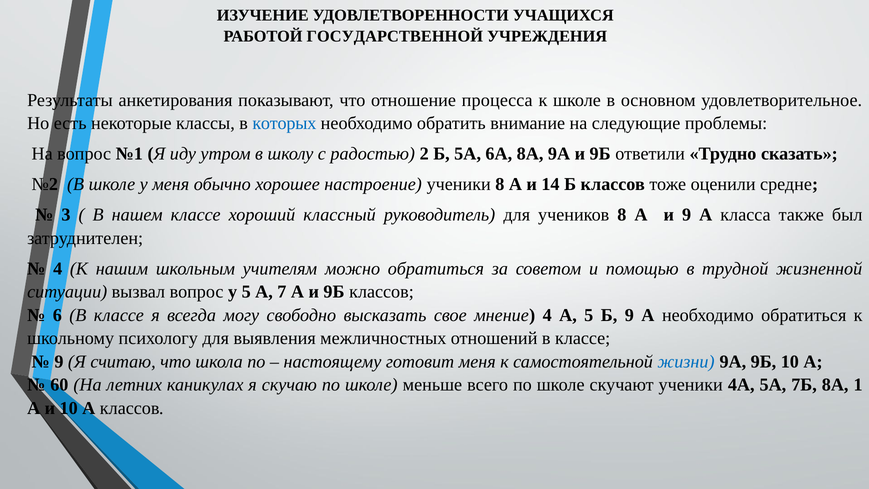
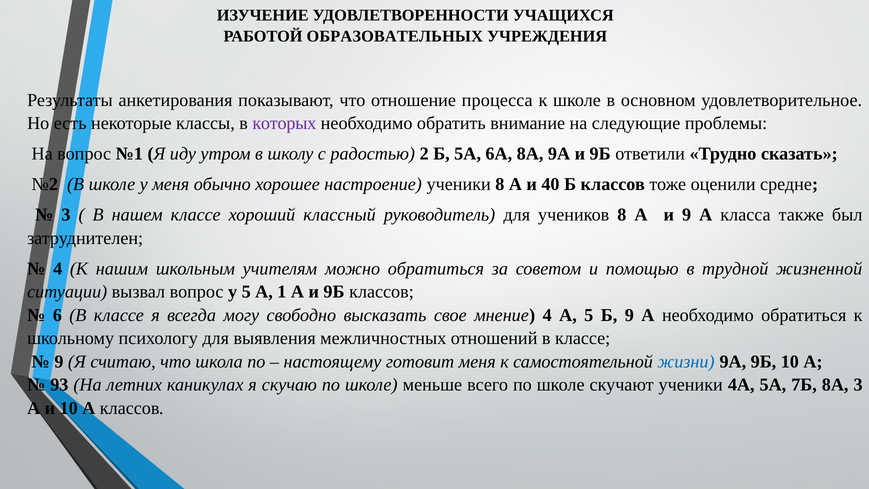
ГОСУДАРСТВЕННОЙ: ГОСУДАРСТВЕННОЙ -> ОБРАЗОВАТЕЛЬНЫХ (395, 36)
которых colour: blue -> purple (284, 123)
14: 14 -> 40 (550, 184)
7: 7 -> 1 (282, 292)
60: 60 -> 93 (59, 385)
8А 1: 1 -> 3 (858, 385)
